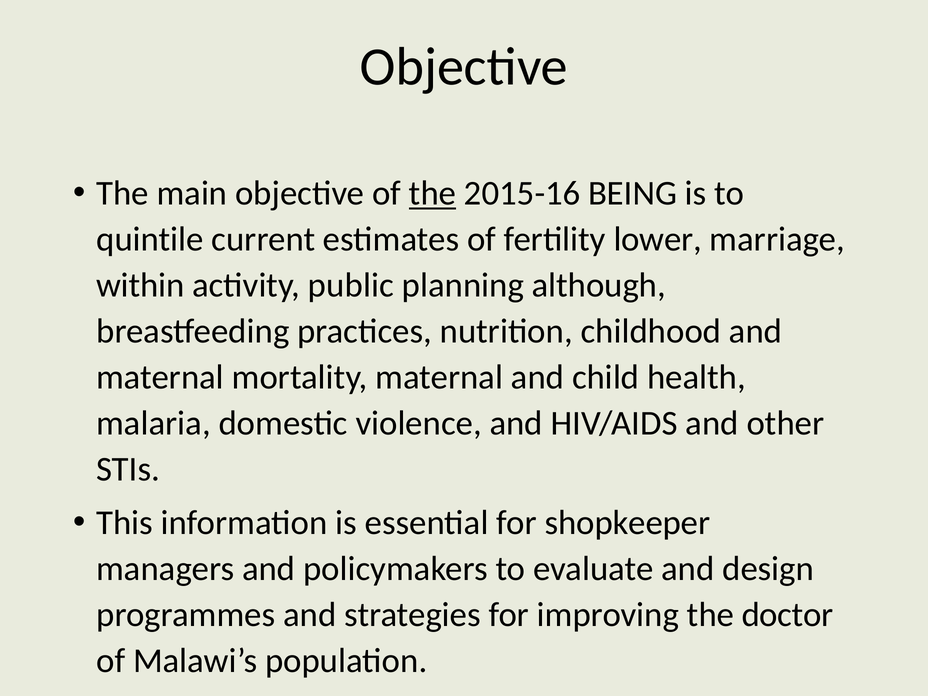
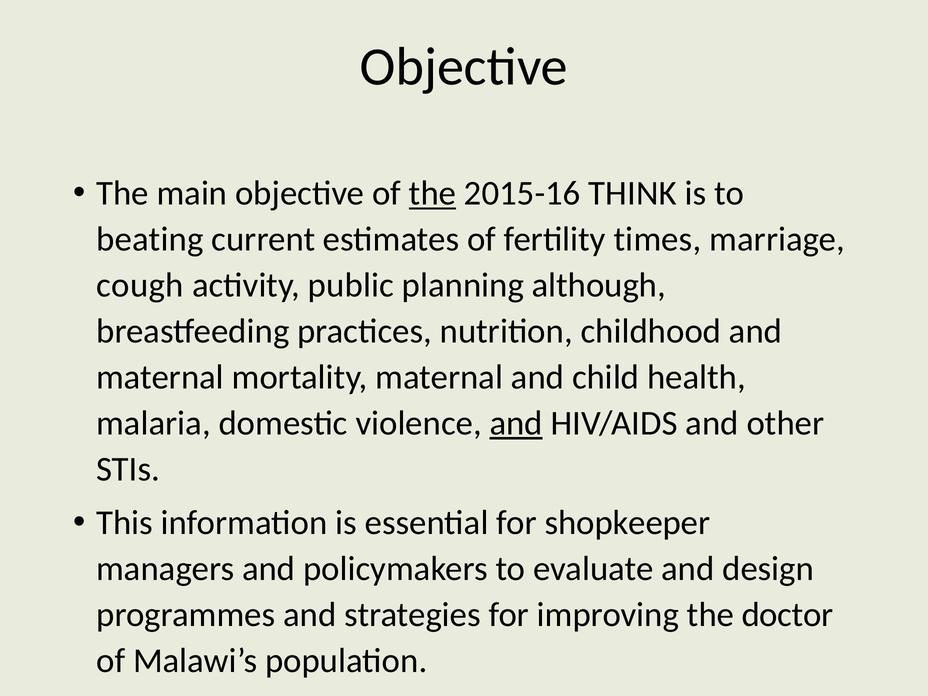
BEING: BEING -> THINK (632, 193)
quintile: quintile -> beating (150, 239)
lower: lower -> times (657, 239)
within: within -> cough (140, 285)
and underline: none -> present (516, 423)
